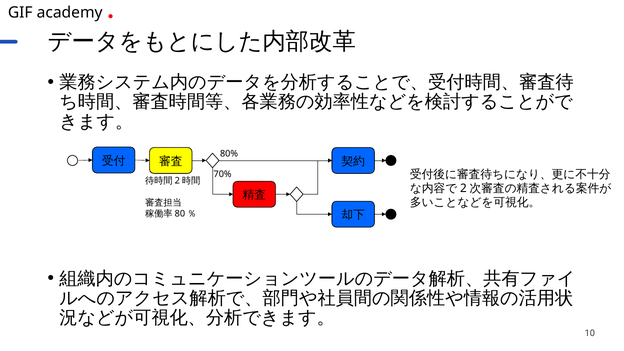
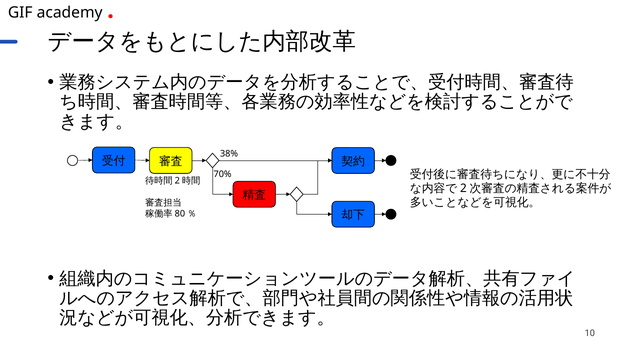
80%: 80% -> 38% (229, 154)
